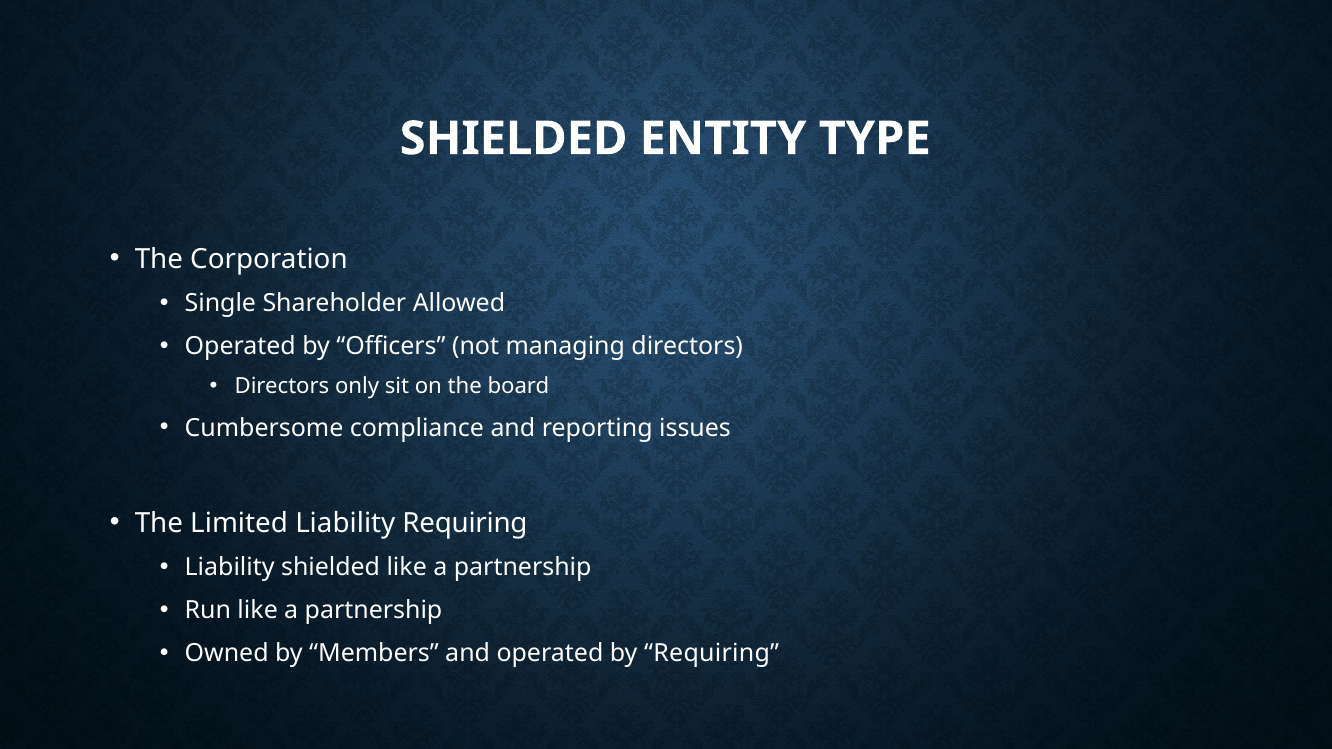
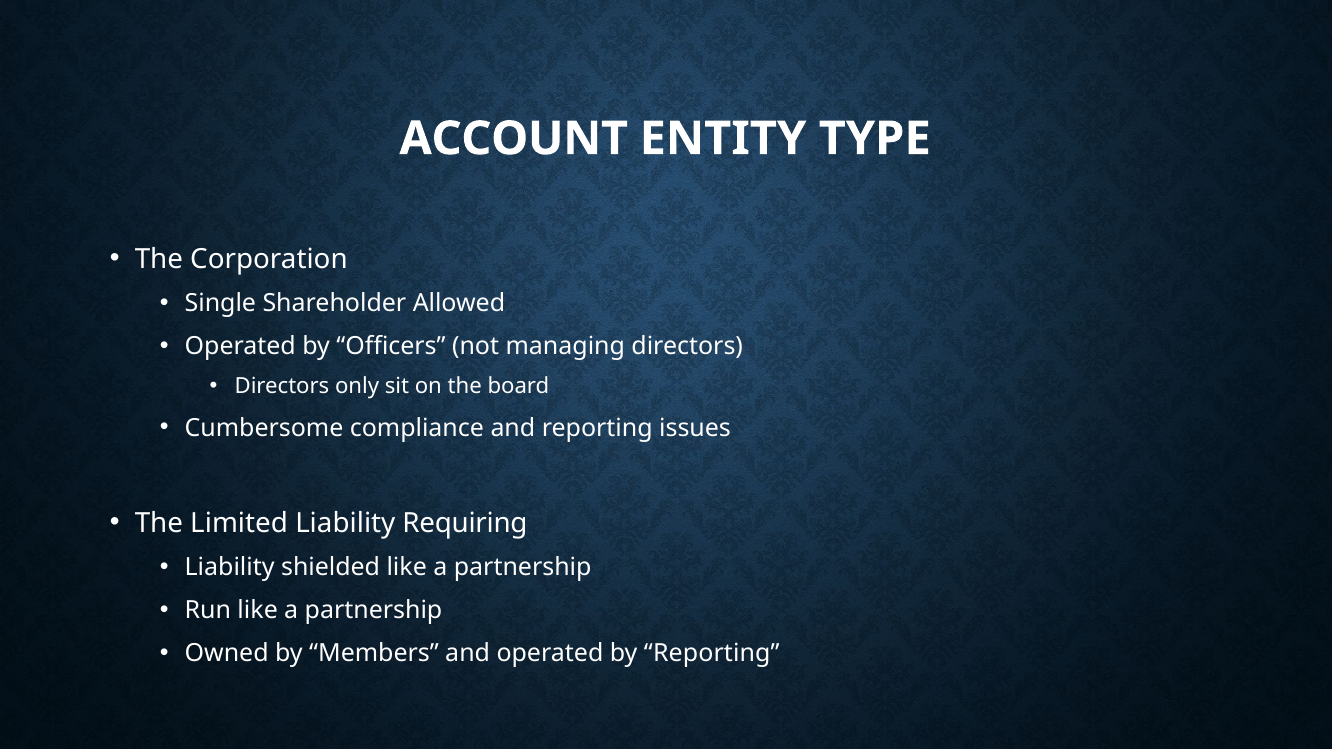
SHIELDED: SHIELDED -> ACCOUNT (514, 139)
by Requiring: Requiring -> Reporting (712, 654)
